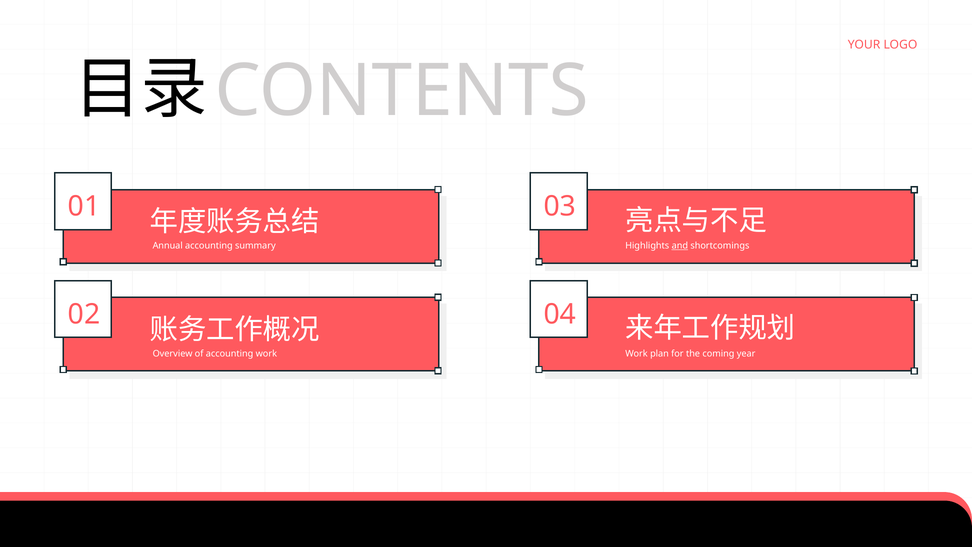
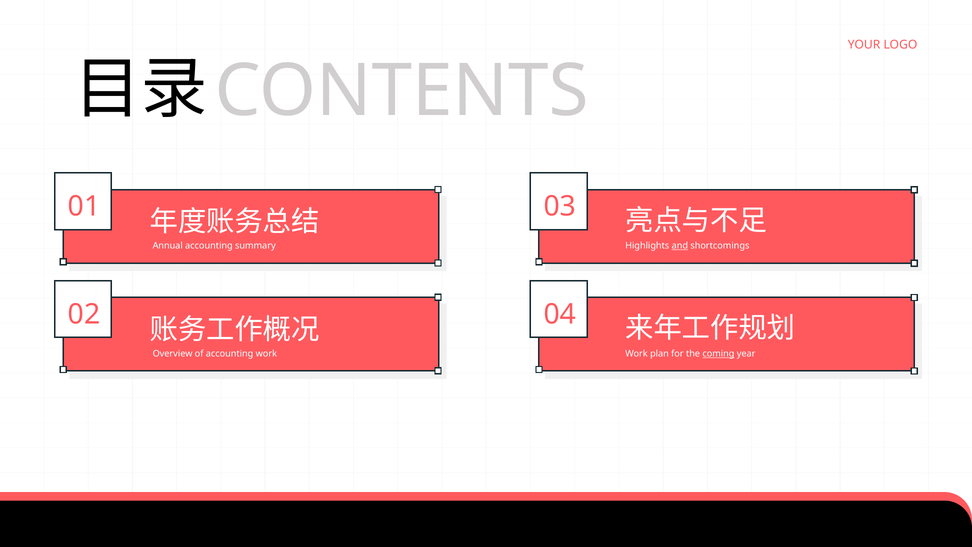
coming underline: none -> present (718, 354)
